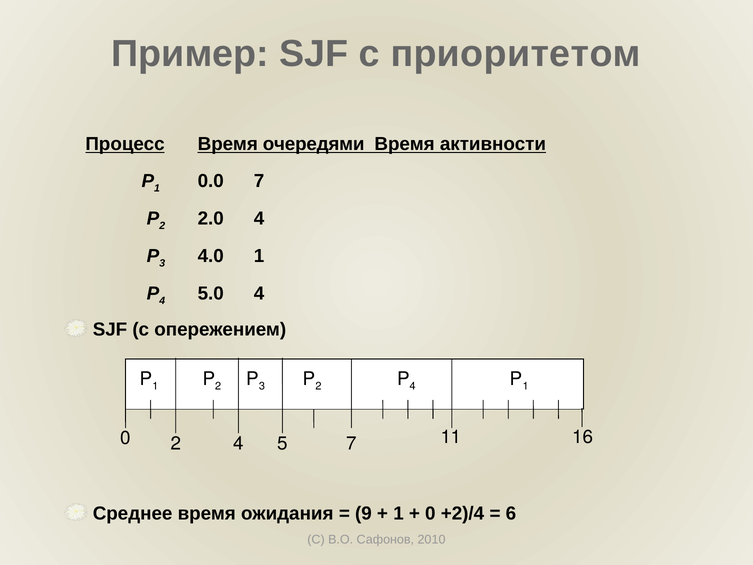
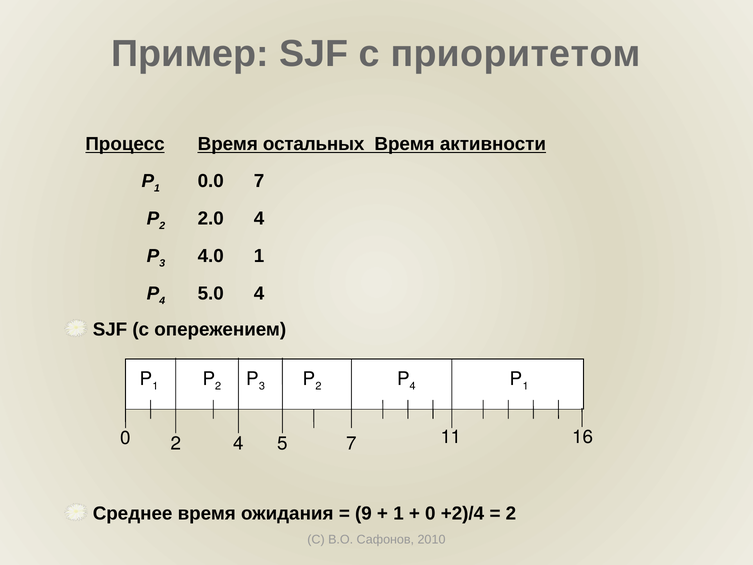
очередями: очередями -> остальных (314, 144)
6: 6 -> 2 (511, 513)
